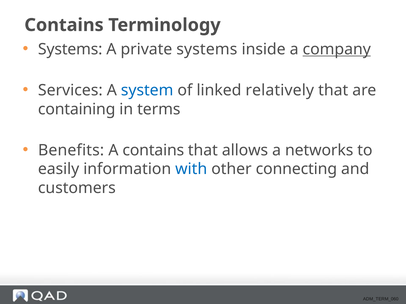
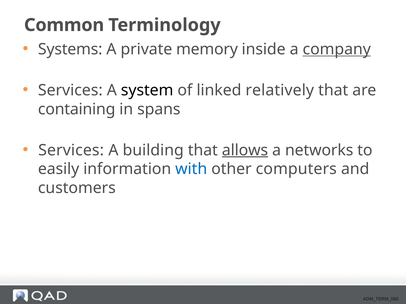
Contains: Contains -> Common (64, 25)
private systems: systems -> memory (207, 49)
system colour: blue -> black (147, 90)
terms: terms -> spans (159, 109)
Benefits: Benefits -> Services (71, 150)
A contains: contains -> building (153, 150)
allows underline: none -> present (245, 150)
connecting: connecting -> computers (296, 169)
